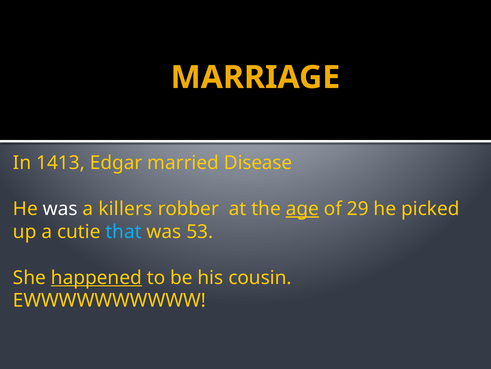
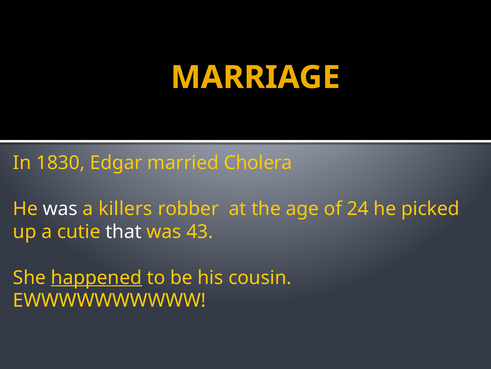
1413: 1413 -> 1830 (61, 162)
Disease: Disease -> Cholera (258, 162)
age underline: present -> none (302, 208)
29: 29 -> 24 (358, 208)
that colour: light blue -> white (124, 231)
53: 53 -> 43 (200, 231)
